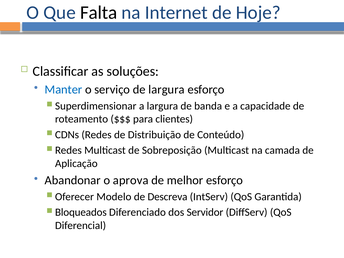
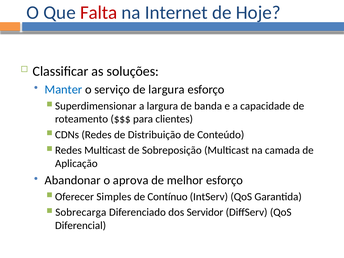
Falta colour: black -> red (99, 12)
Modelo: Modelo -> Simples (114, 197)
Descreva: Descreva -> Contínuo (168, 197)
Bloqueados: Bloqueados -> Sobrecarga (81, 212)
